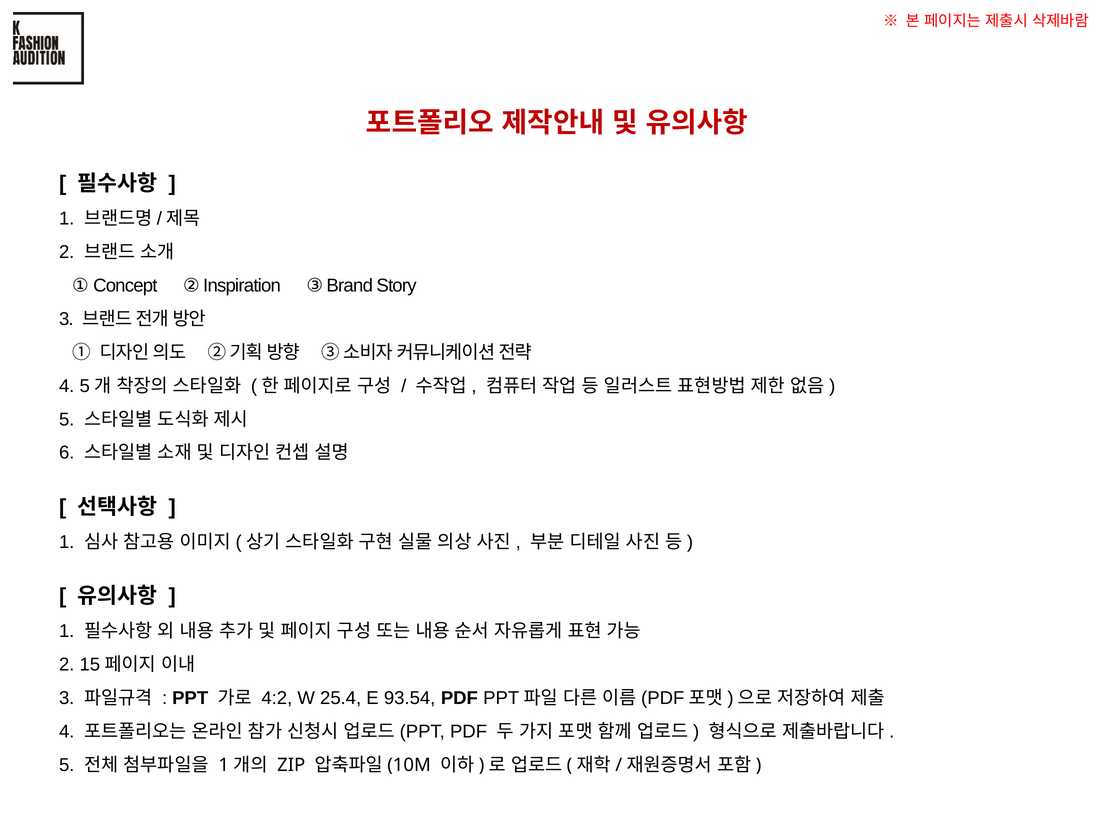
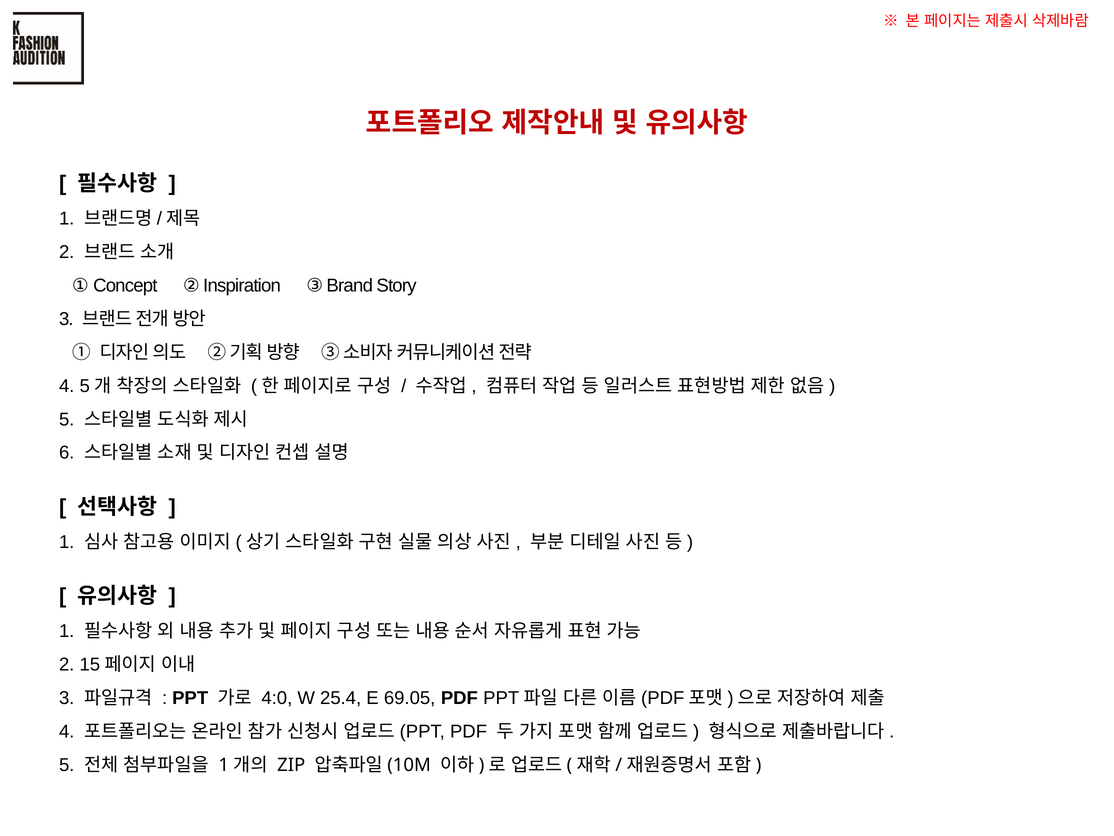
4:2: 4:2 -> 4:0 (277, 698)
93.54: 93.54 -> 69.05 (410, 698)
